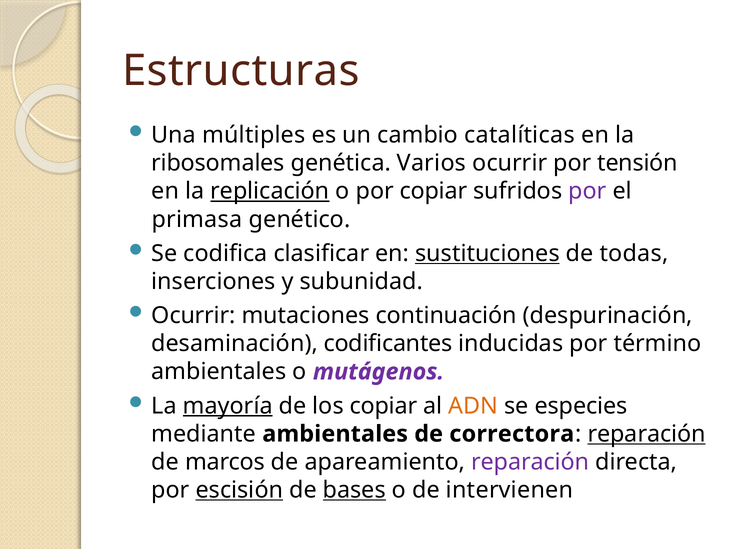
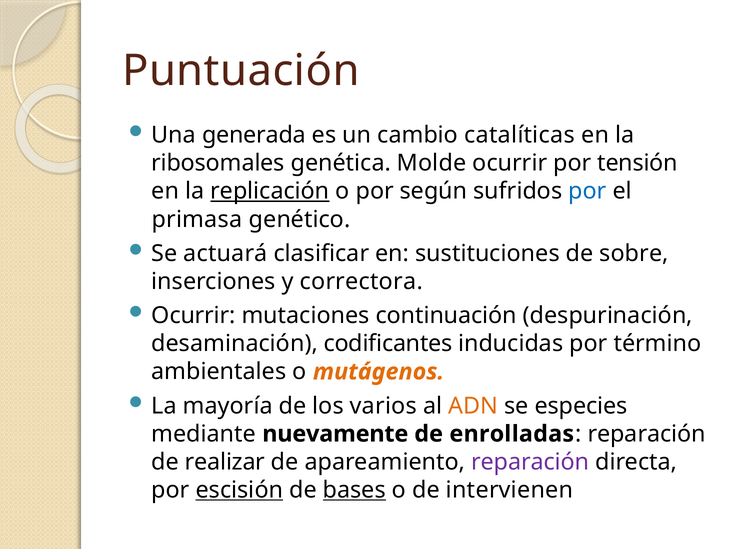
Estructuras: Estructuras -> Puntuación (241, 71)
múltiples: múltiples -> generada (254, 135)
Varios: Varios -> Molde (432, 163)
por copiar: copiar -> según (434, 191)
por colour: purple -> blue (587, 191)
codifica: codifica -> actuará (225, 253)
sustituciones underline: present -> none (487, 253)
todas: todas -> sobre (634, 253)
subunidad: subunidad -> correctora (361, 281)
mutágenos colour: purple -> orange (379, 372)
mayoría underline: present -> none (228, 406)
los copiar: copiar -> varios (383, 406)
mediante ambientales: ambientales -> nuevamente (335, 434)
correctora: correctora -> enrolladas (512, 434)
reparación underline: present -> none (647, 434)
marcos: marcos -> realizar (225, 462)
